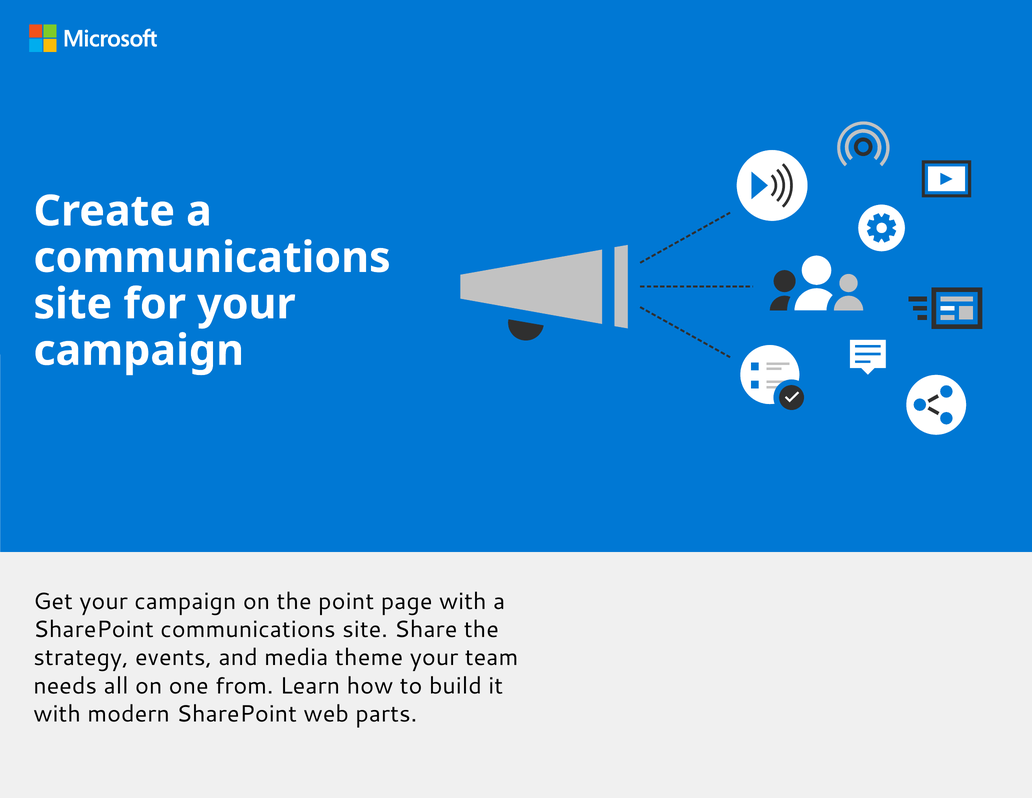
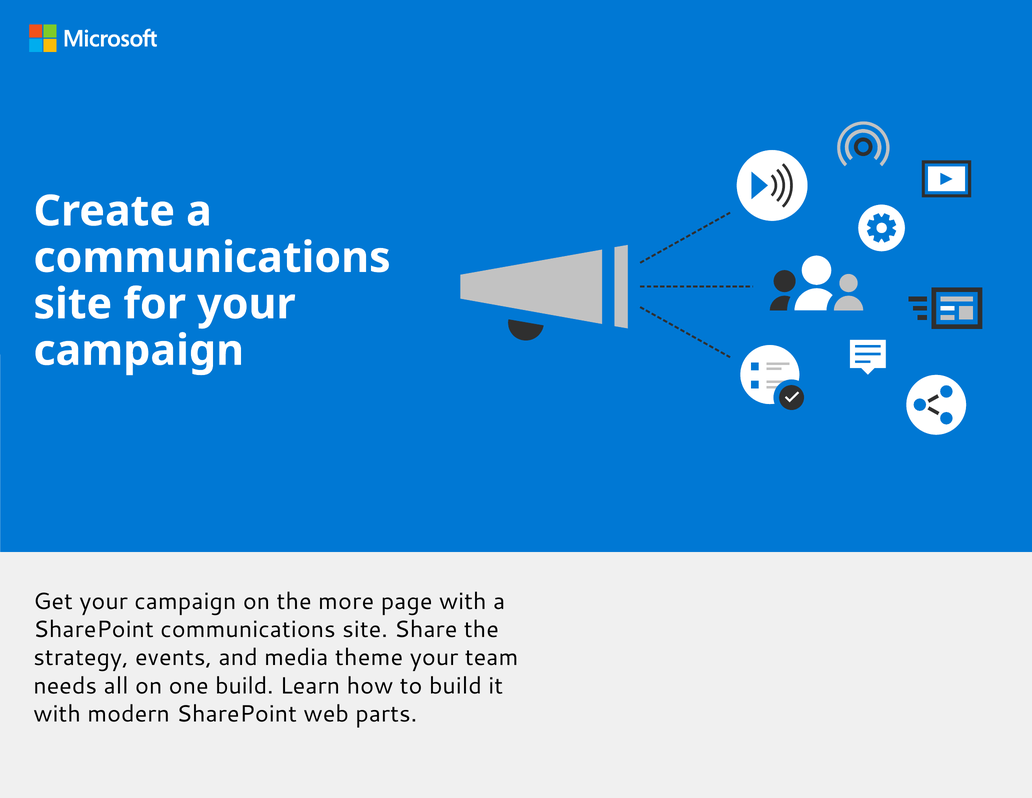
point: point -> more (346, 601)
one from: from -> build (244, 685)
